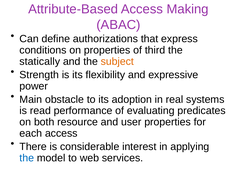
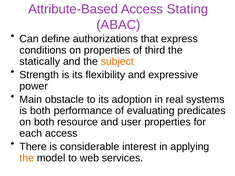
Making: Making -> Stating (187, 9)
is read: read -> both (40, 111)
the colour: blue -> orange (27, 158)
